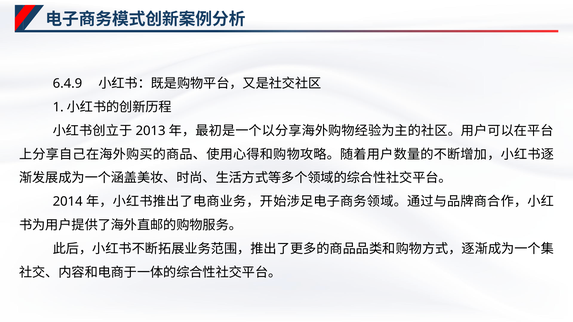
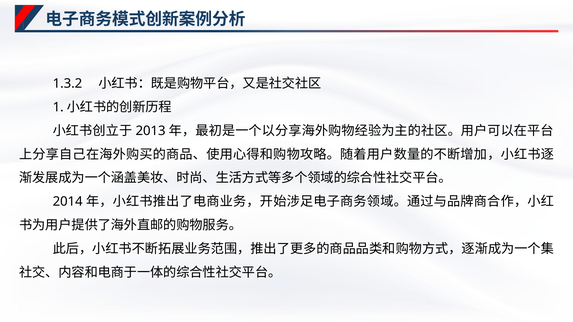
6.4.9: 6.4.9 -> 1.3.2 (67, 84)
